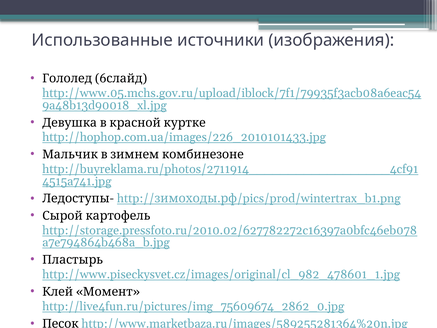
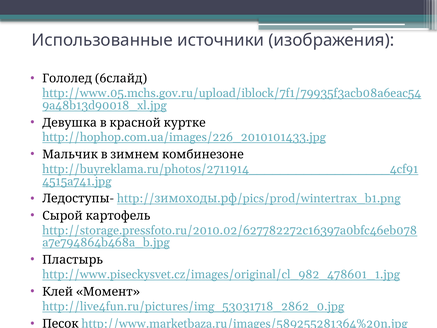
http://live4fun.ru/pictures/img_75609674_2862_0.jpg: http://live4fun.ru/pictures/img_75609674_2862_0.jpg -> http://live4fun.ru/pictures/img_53031718_2862_0.jpg (193, 306)
